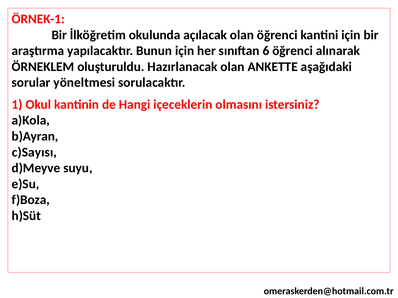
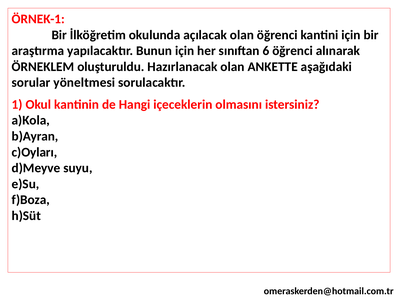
c)Sayısı: c)Sayısı -> c)Oyları (34, 152)
